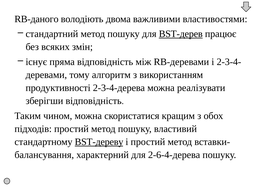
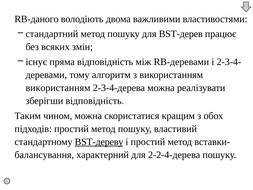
BST-дерев underline: present -> none (181, 34)
продуктивності: продуктивності -> використанням (58, 88)
2-6-4-дерева: 2-6-4-дерева -> 2-2-4-дерева (174, 155)
